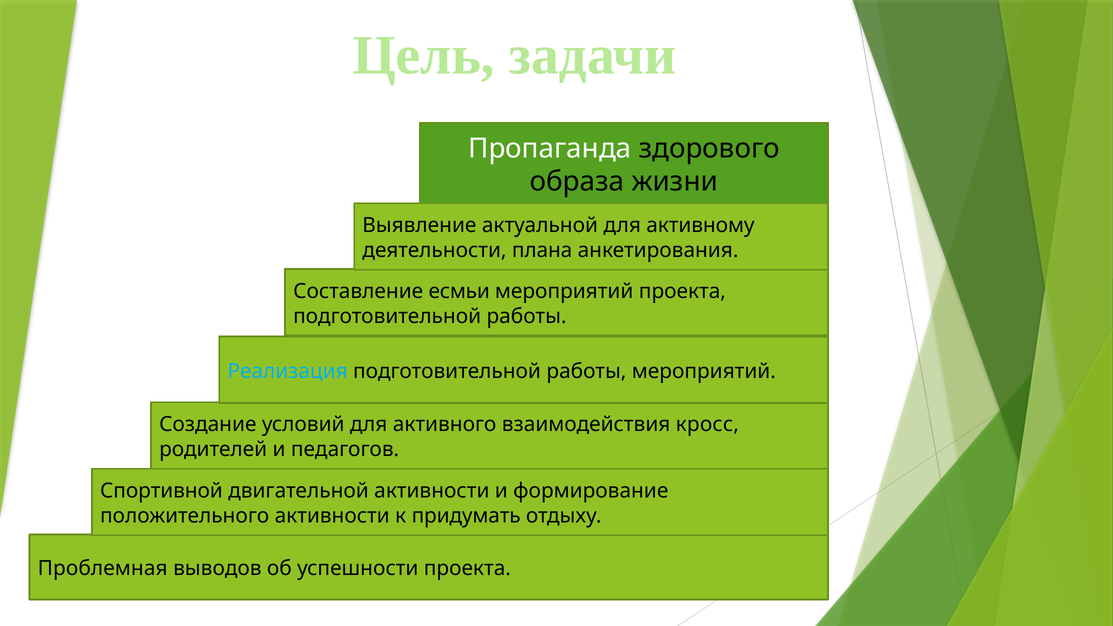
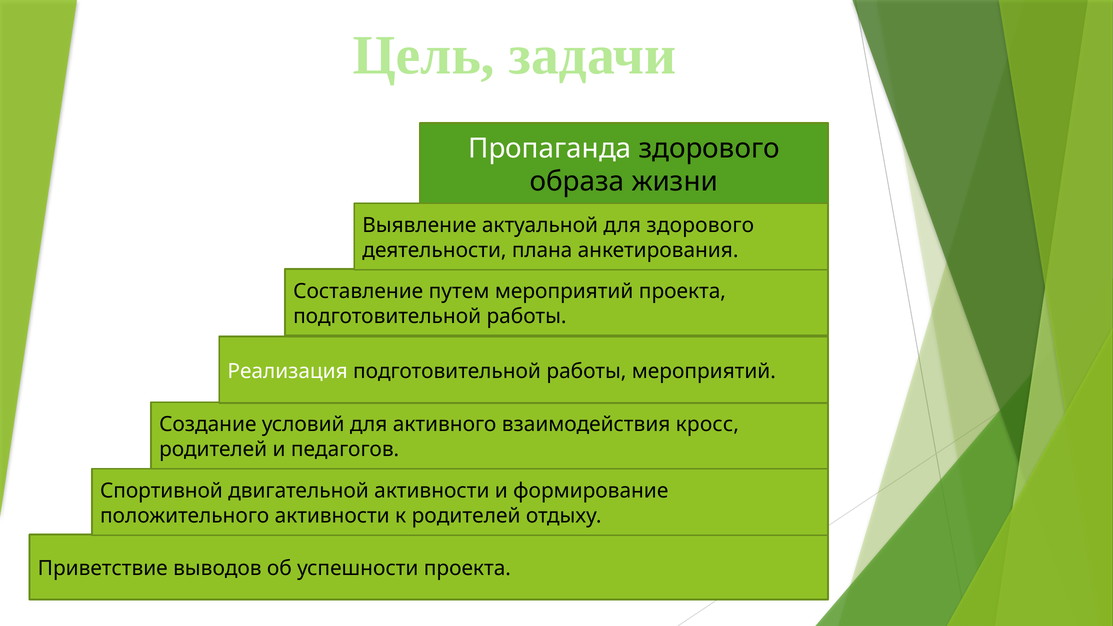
для активному: активному -> здорового (700, 225)
есмьи: есмьи -> путем (459, 291)
Реализация colour: light blue -> white (288, 371)
к придумать: придумать -> родителей (466, 516)
Проблемная: Проблемная -> Приветствие (103, 568)
